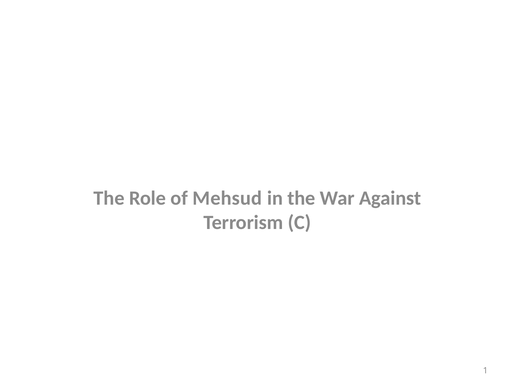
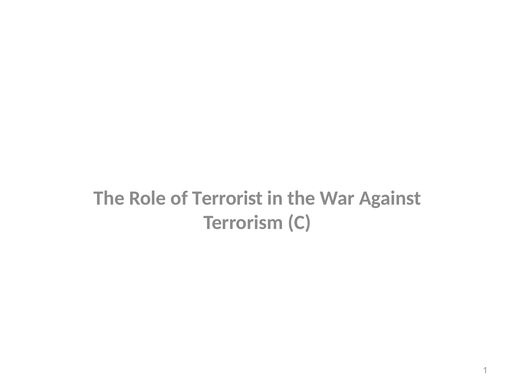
Mehsud: Mehsud -> Terrorist (227, 198)
